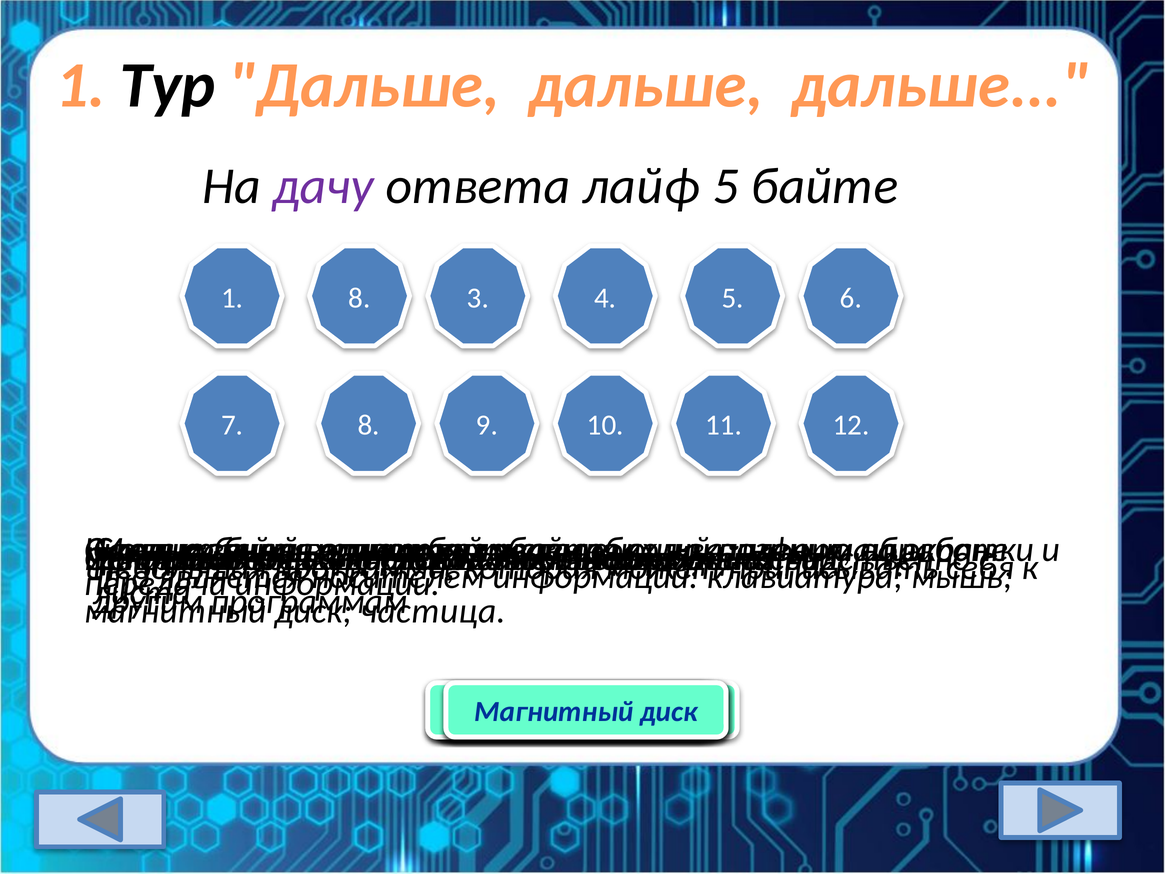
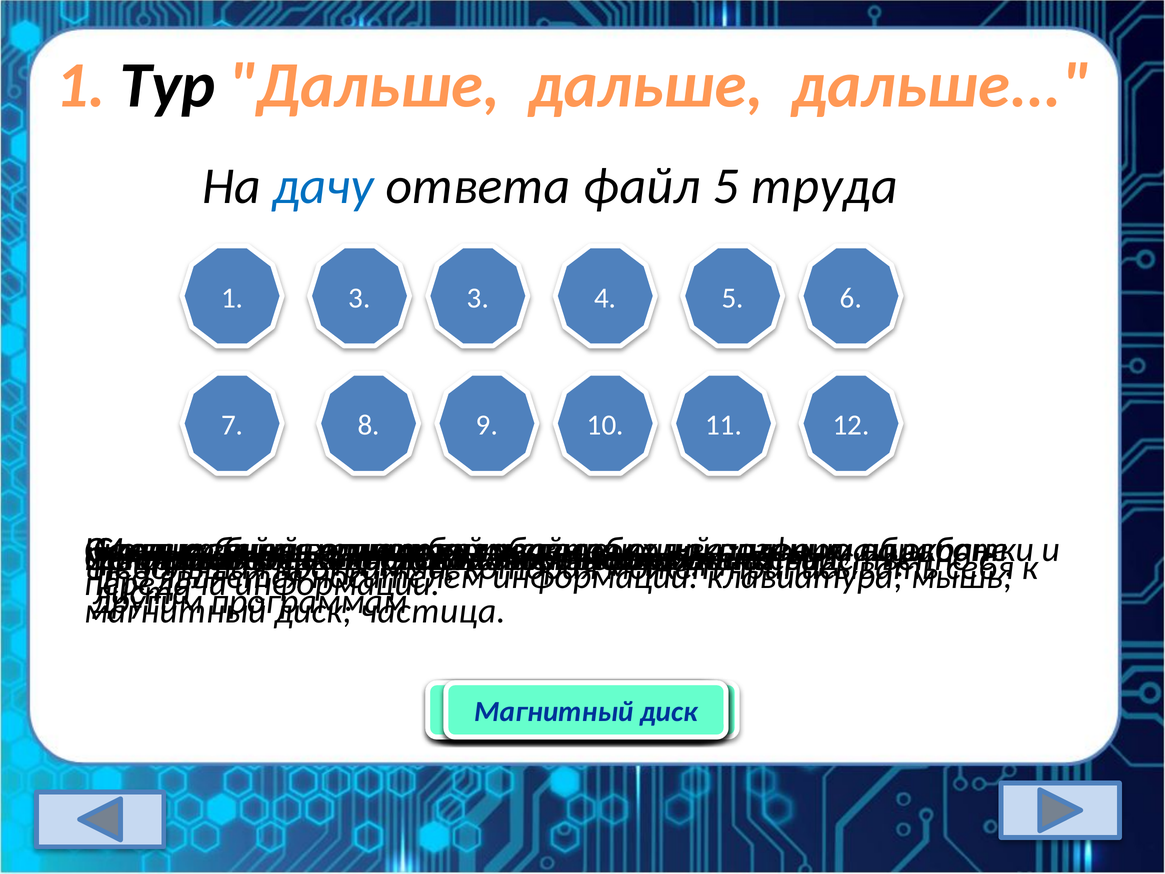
дачу colour: purple -> blue (323, 186)
лайф: лайф -> файл (641, 186)
5 байте: байте -> труда (824, 186)
1 8: 8 -> 3 (360, 298)
